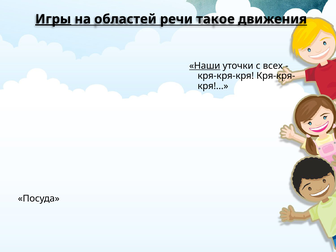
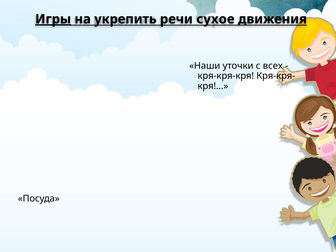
областей: областей -> укрепить (125, 19)
такое: такое -> сухое (215, 19)
Наши underline: present -> none (205, 66)
